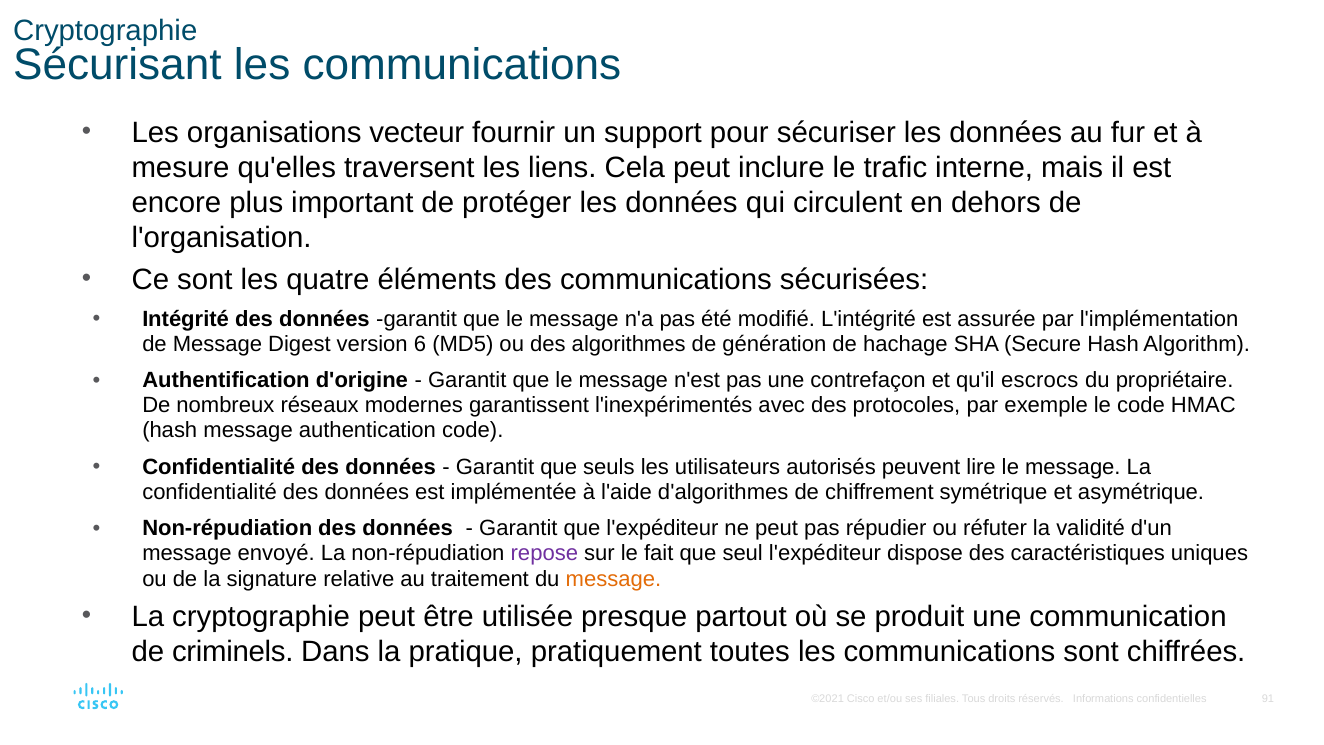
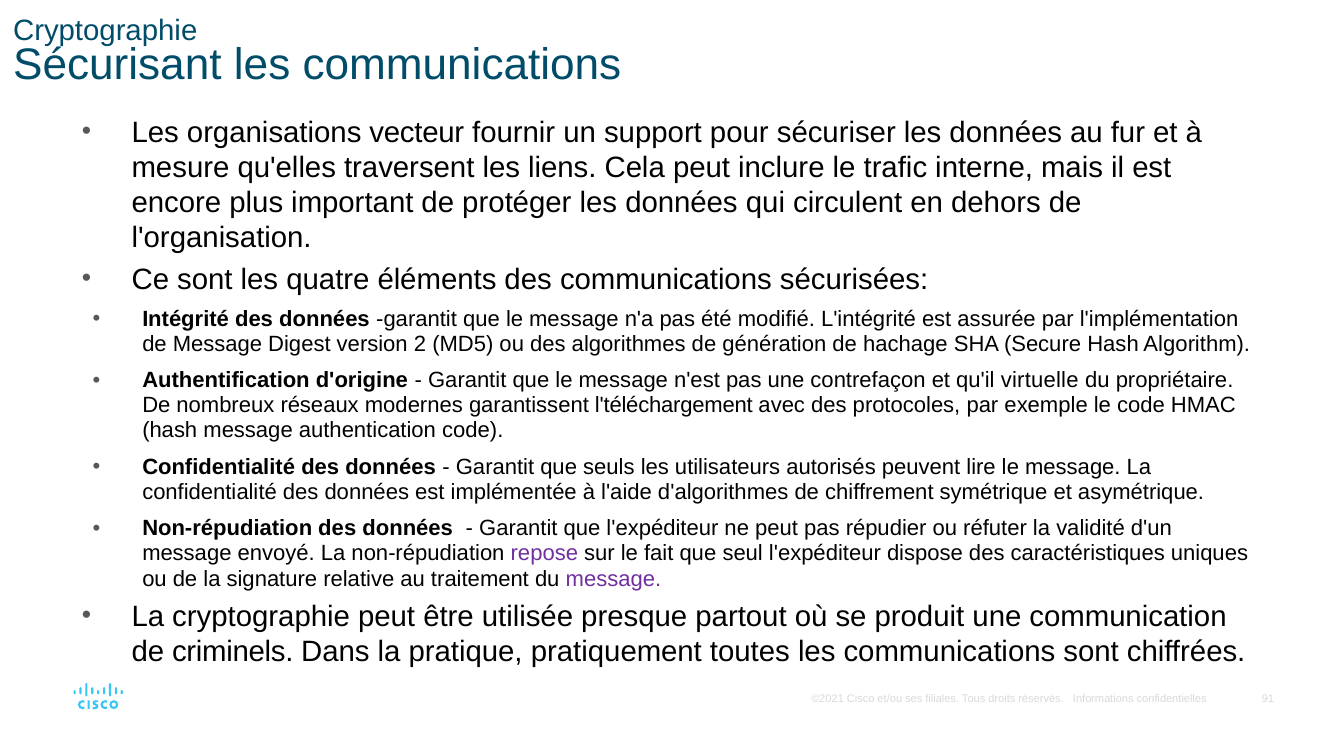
6: 6 -> 2 (420, 344)
escrocs: escrocs -> virtuelle (1040, 380)
l'inexpérimentés: l'inexpérimentés -> l'téléchargement (674, 405)
message colour: orange -> purple (613, 579)
